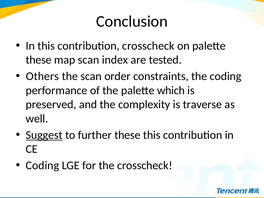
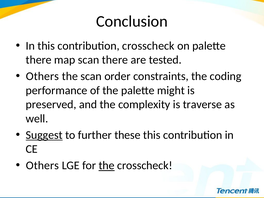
these: these -> there (39, 60)
scan index: index -> there (115, 60)
which: which -> might (171, 90)
Coding: Coding -> Others (42, 166)
the underline: none -> present (107, 166)
